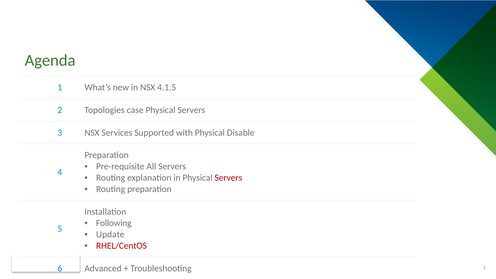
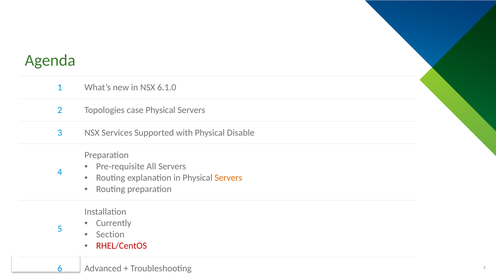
4.1.5: 4.1.5 -> 6.1.0 (167, 88)
Servers colour: red -> orange (228, 178)
Following: Following -> Currently (114, 223)
Update: Update -> Section (110, 234)
